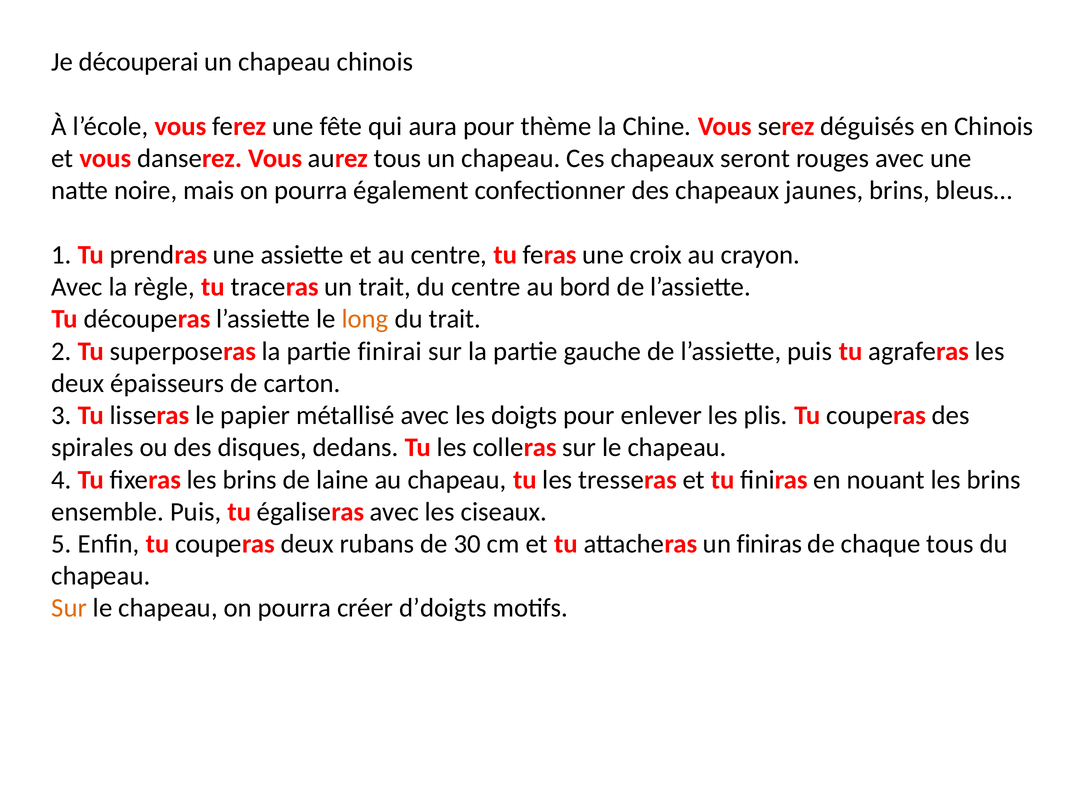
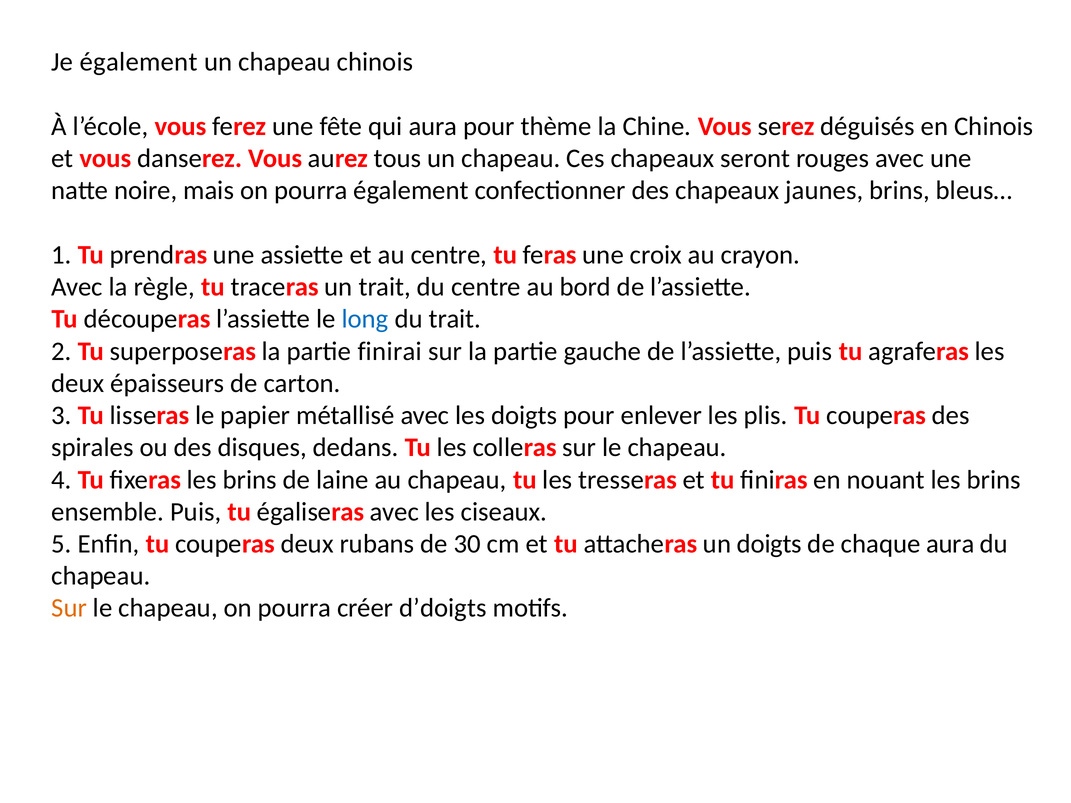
Je découperai: découperai -> également (139, 62)
long colour: orange -> blue (365, 319)
un finiras: finiras -> doigts (769, 544)
chaque tous: tous -> aura (950, 544)
